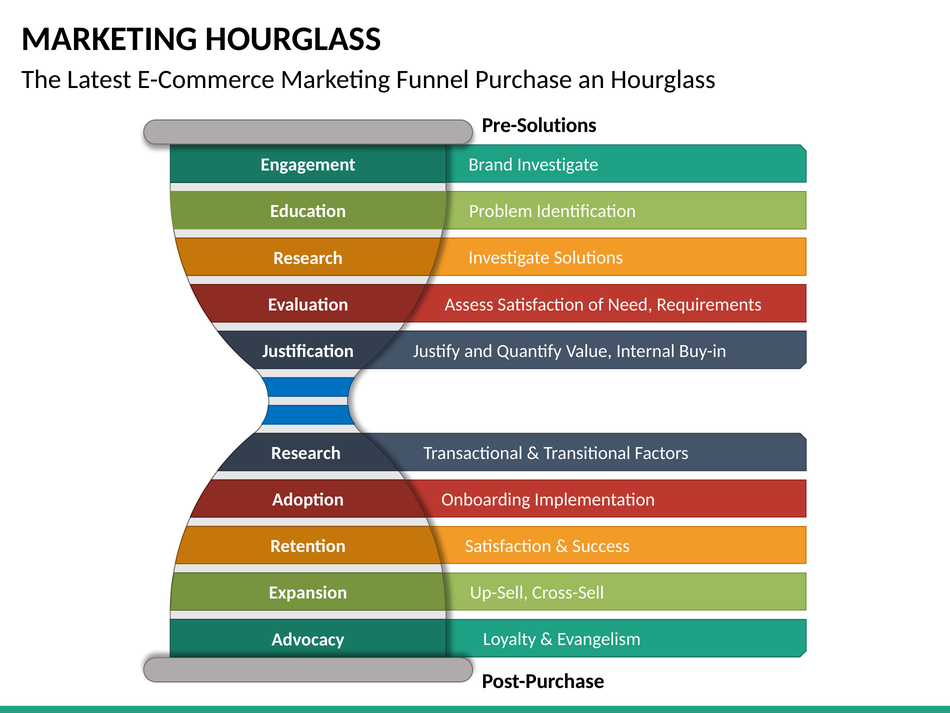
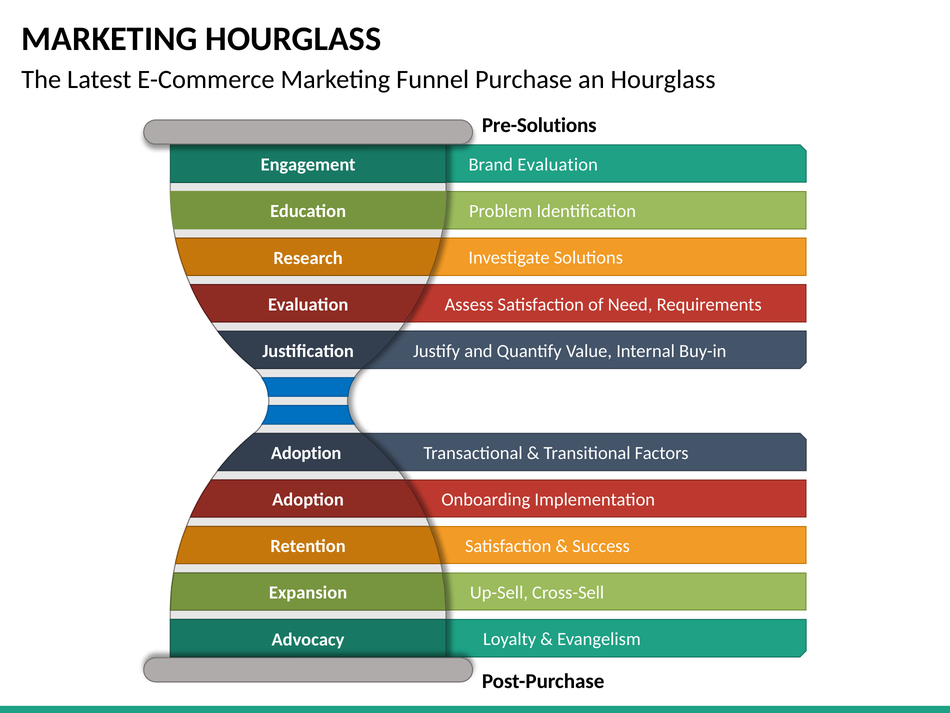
Brand Investigate: Investigate -> Evaluation (558, 164)
Research: Research -> Adoption (306, 453)
